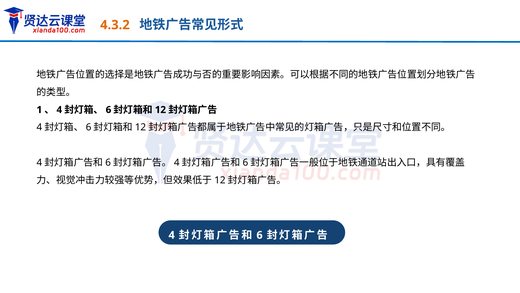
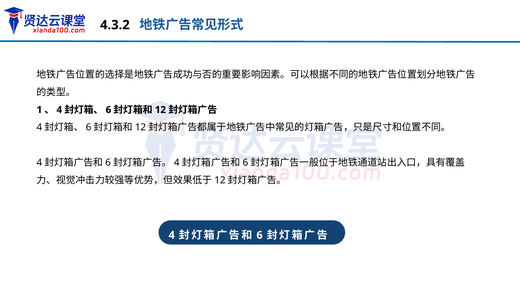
4.3.2 colour: orange -> black (115, 25)
